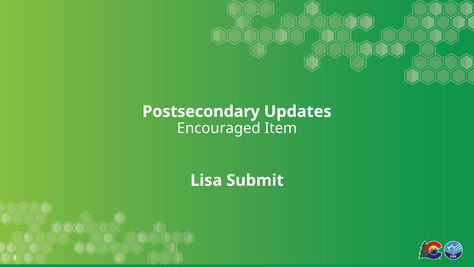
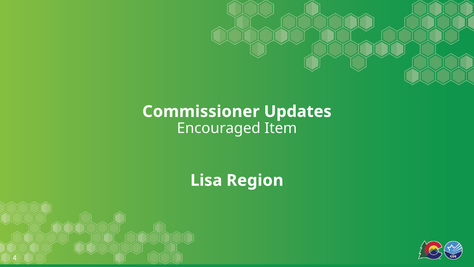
Postsecondary: Postsecondary -> Commissioner (201, 111)
Submit: Submit -> Region (255, 180)
